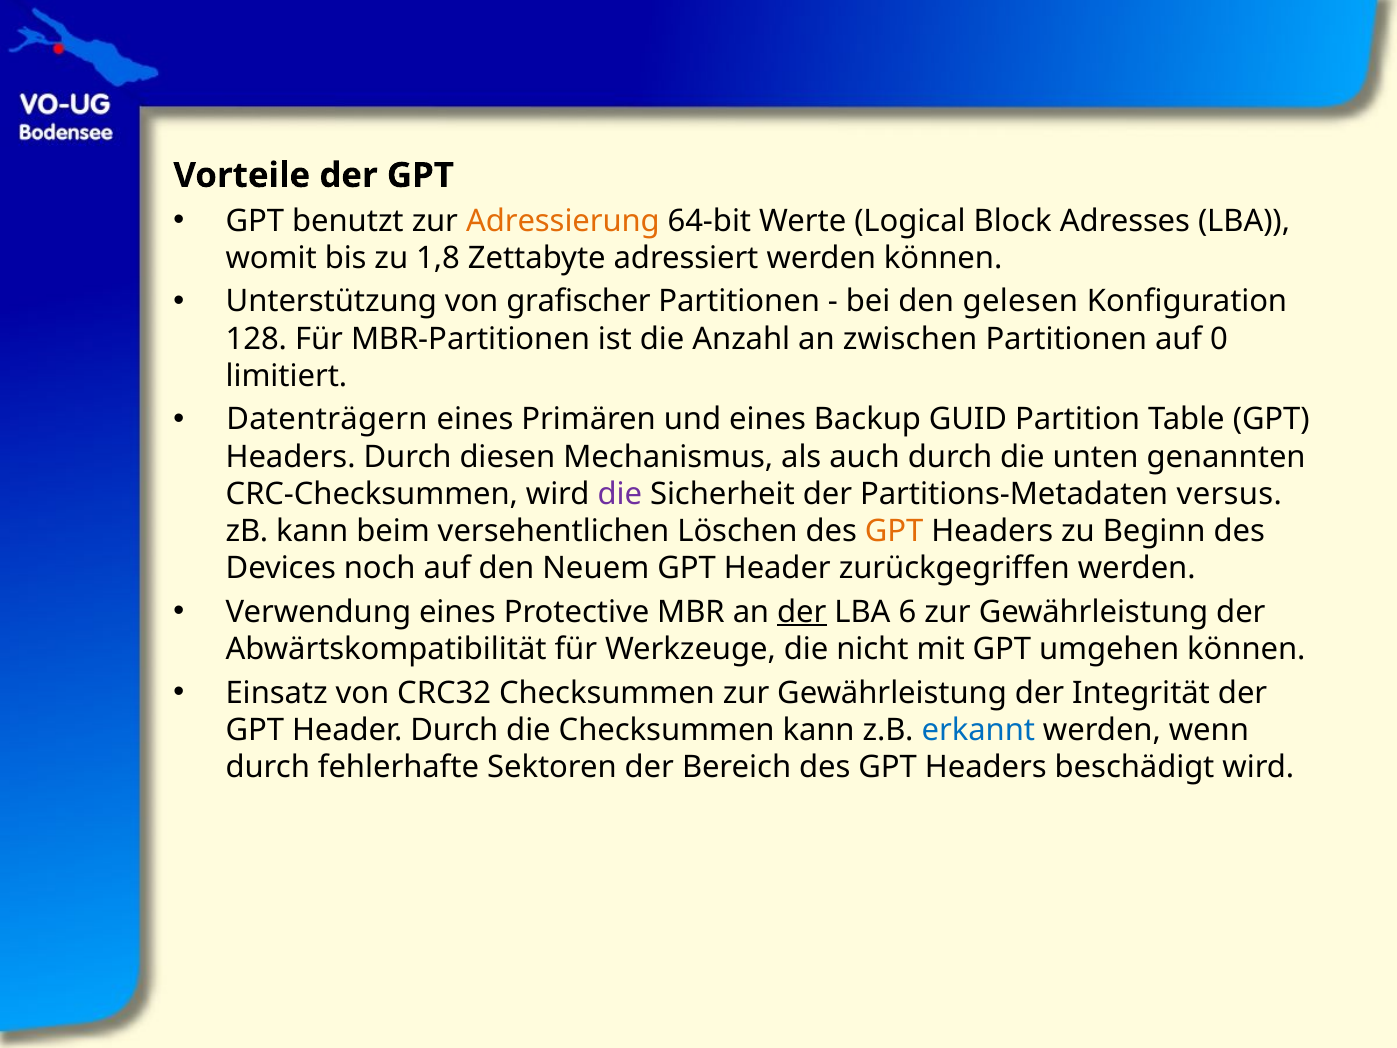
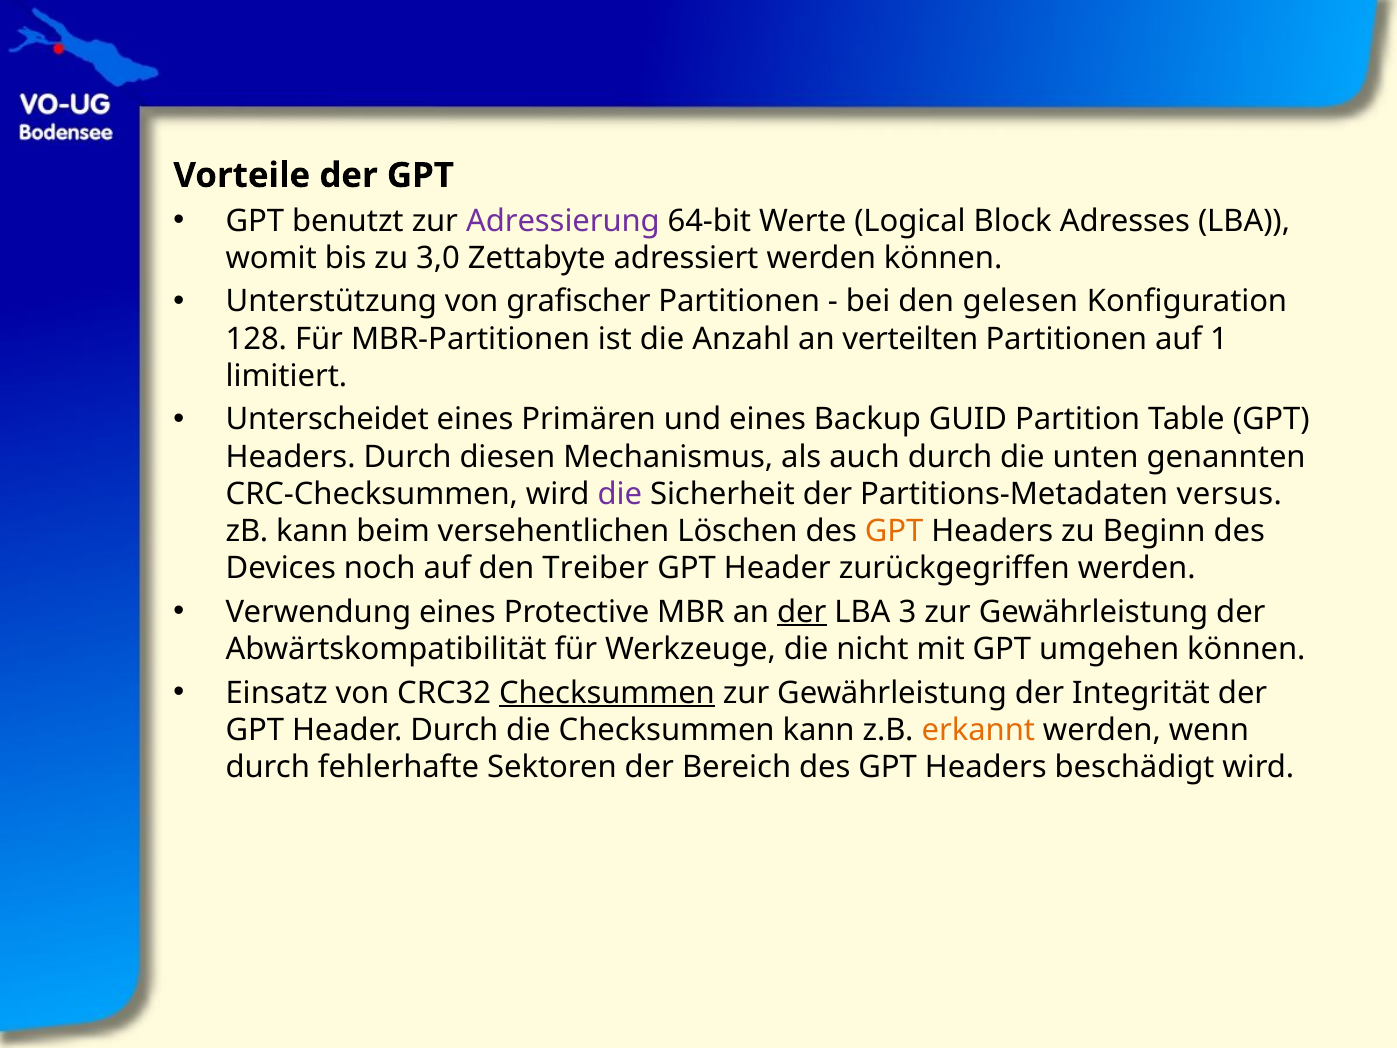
Adressierung colour: orange -> purple (563, 221)
1,8: 1,8 -> 3,0 (438, 258)
zwischen: zwischen -> verteilten (910, 339)
0: 0 -> 1 (1219, 339)
Datenträgern: Datenträgern -> Unterscheidet (327, 420)
Neuem: Neuem -> Treiber (596, 568)
6: 6 -> 3 (907, 612)
Checksummen underline: none -> present (607, 693)
erkannt colour: blue -> orange (978, 730)
